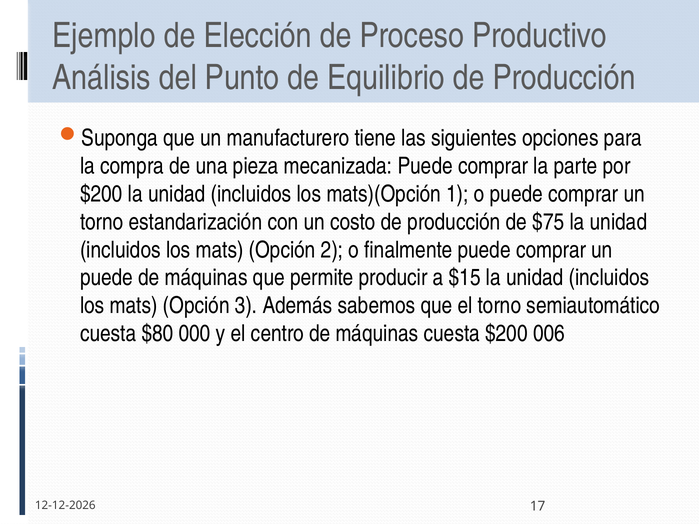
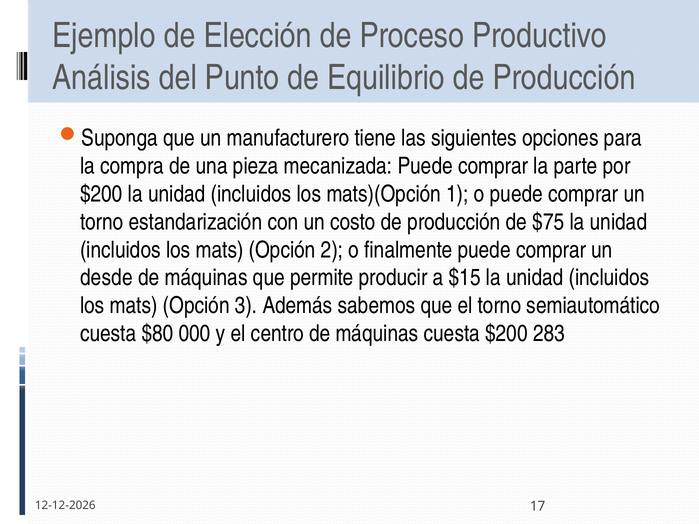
puede: puede -> desde (106, 278)
006: 006 -> 283 (549, 334)
